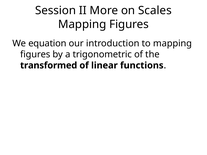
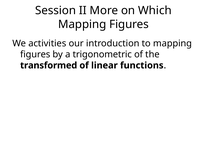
Scales: Scales -> Which (155, 10)
equation: equation -> activities (47, 43)
